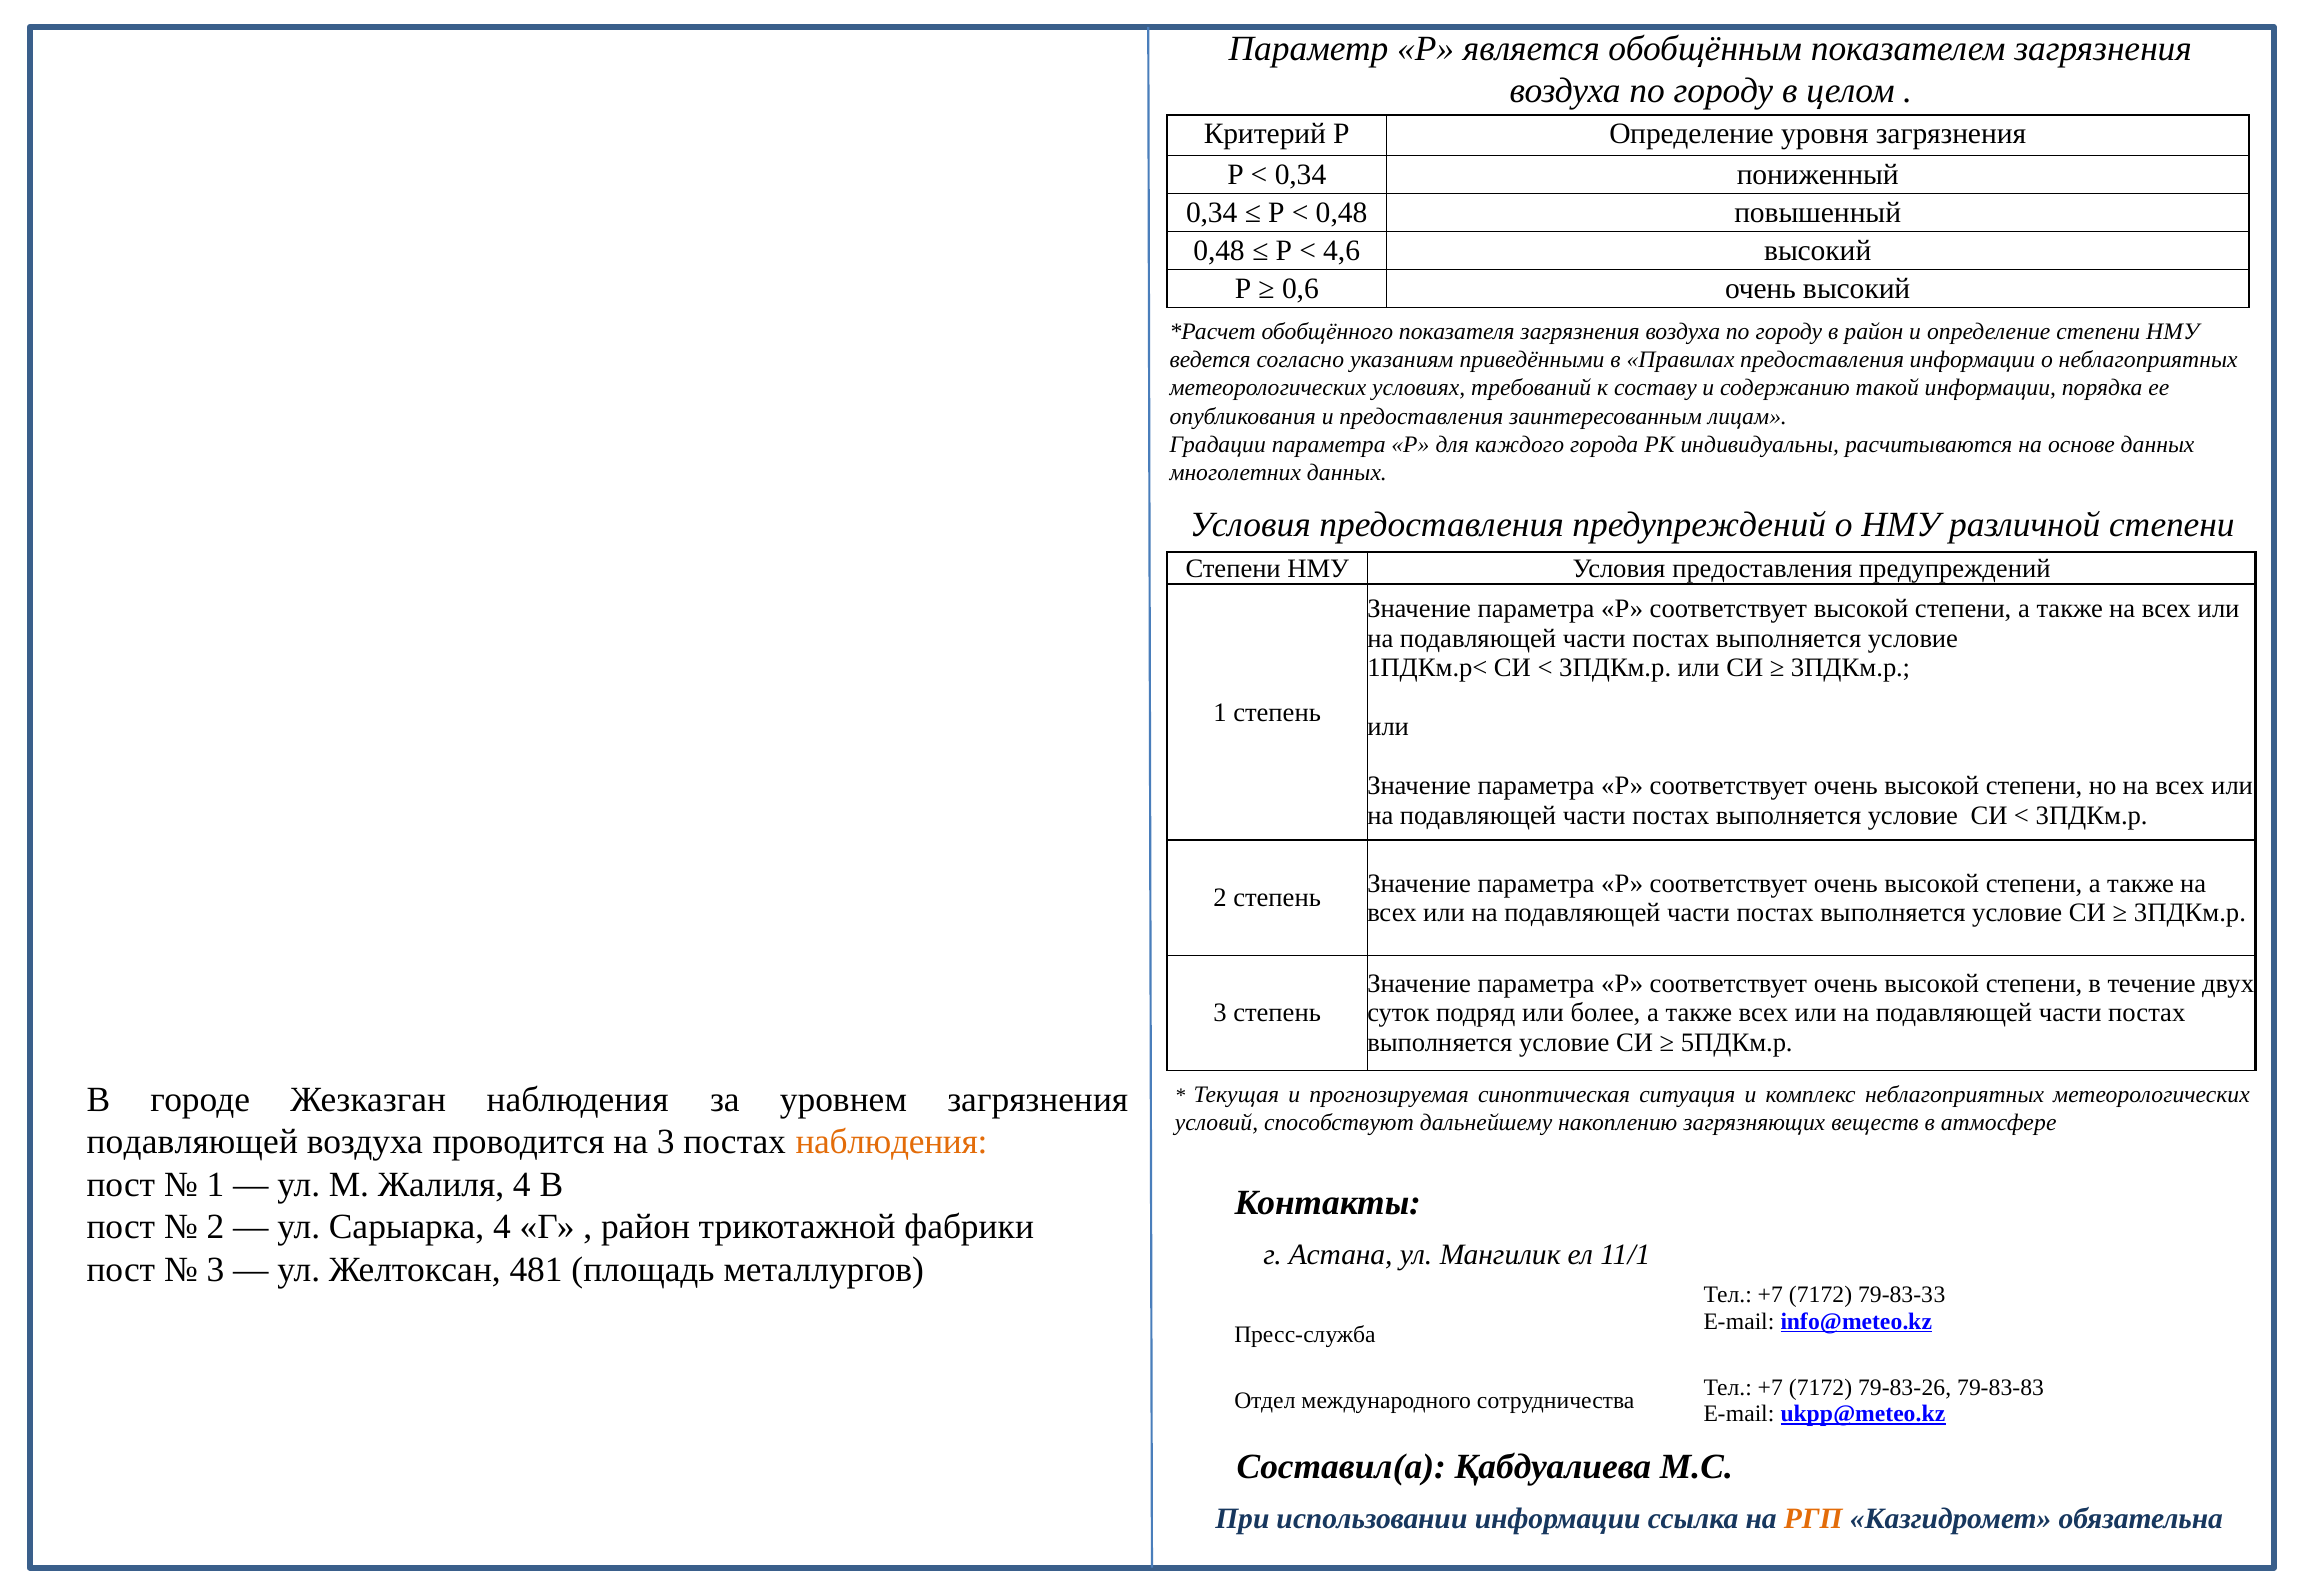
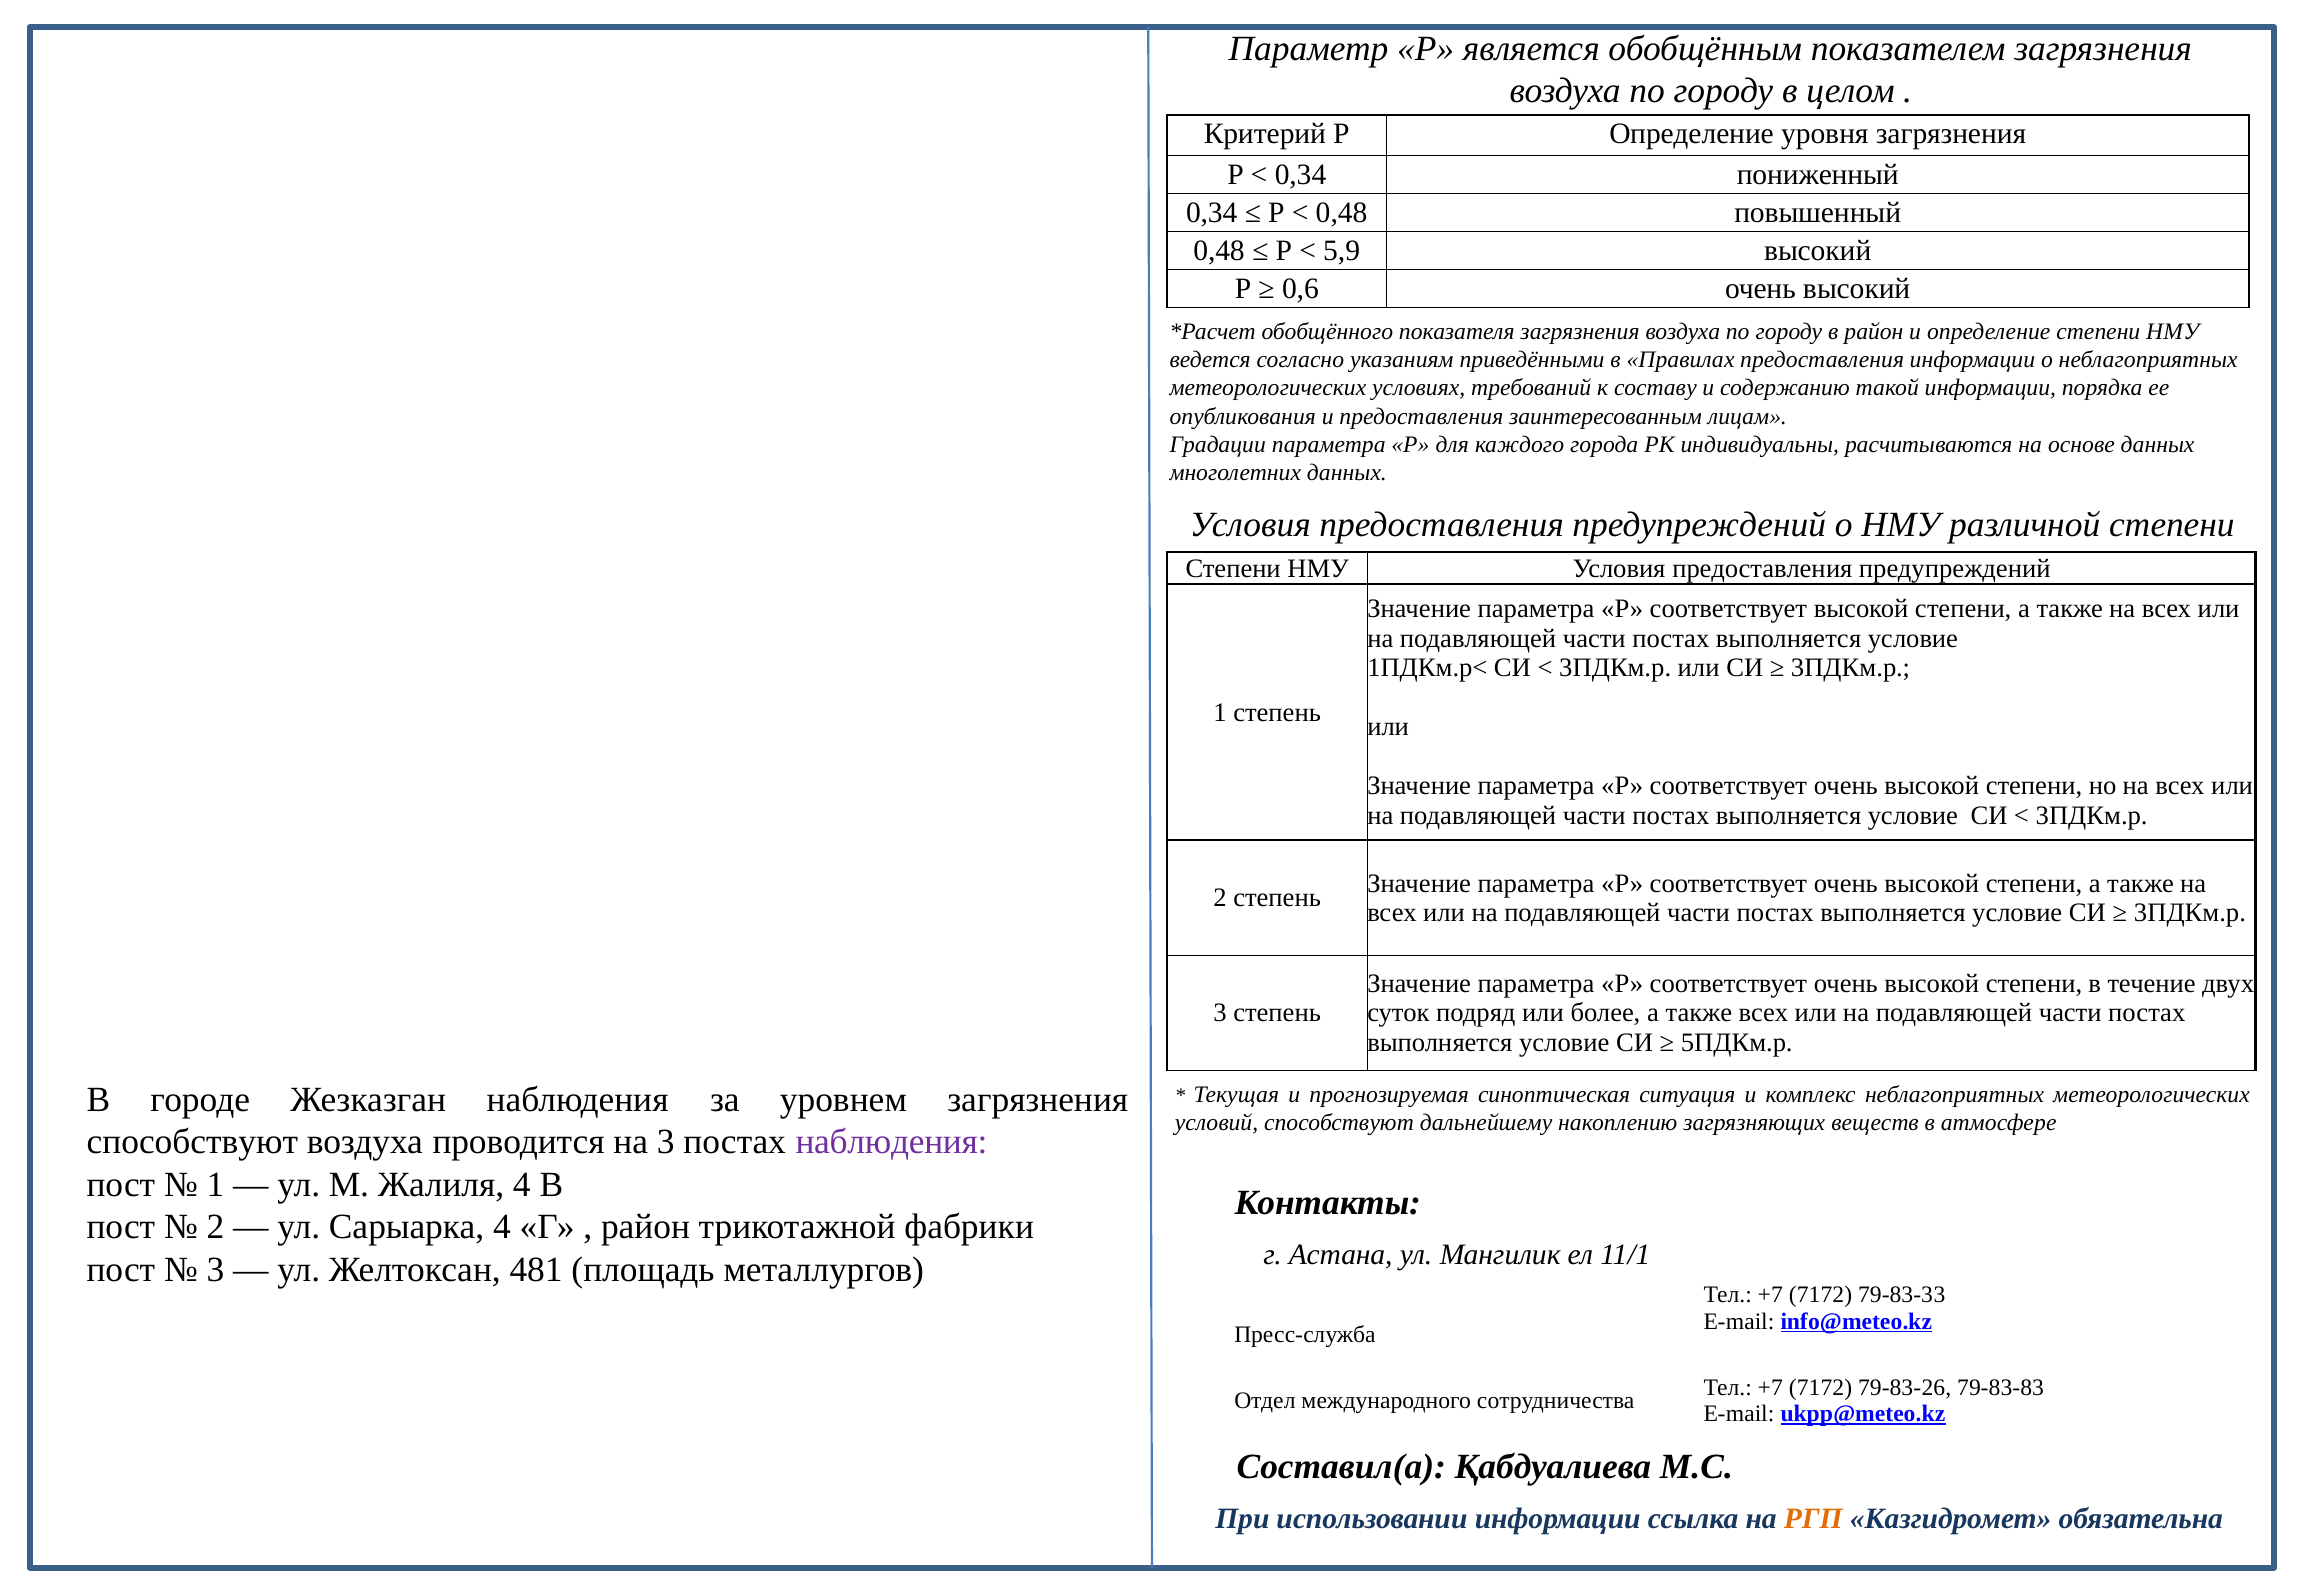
4,6: 4,6 -> 5,9 (1342, 250)
подавляющей: подавляющей -> способствуют (192, 1142)
наблюдения colour: orange -> purple (892, 1142)
